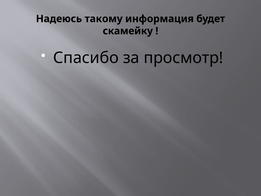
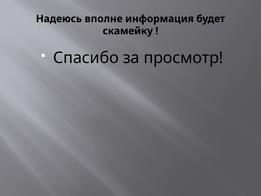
такому: такому -> вполне (104, 19)
